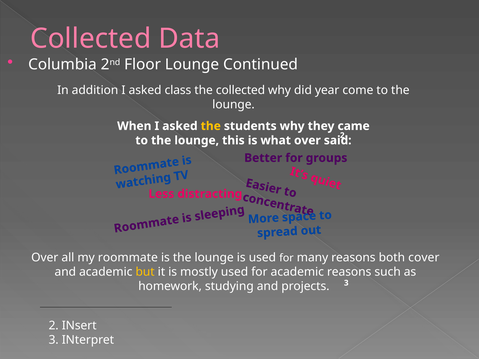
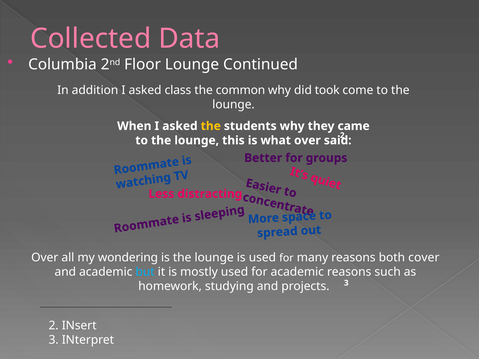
the collected: collected -> common (240, 90)
year: year -> took (327, 90)
roommate: roommate -> wondering (128, 258)
but colour: yellow -> light blue (145, 272)
